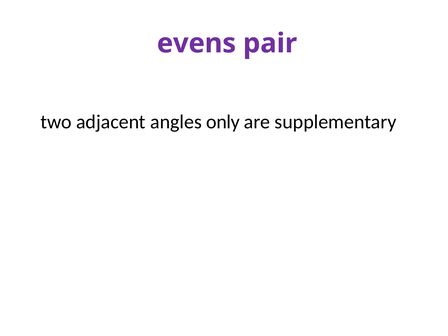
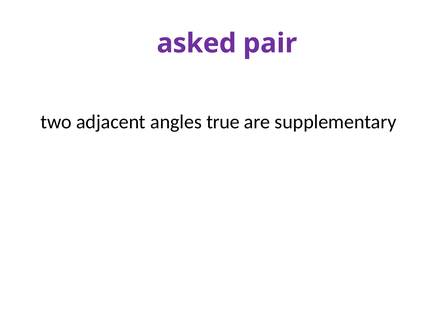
evens: evens -> asked (197, 43)
only: only -> true (223, 122)
